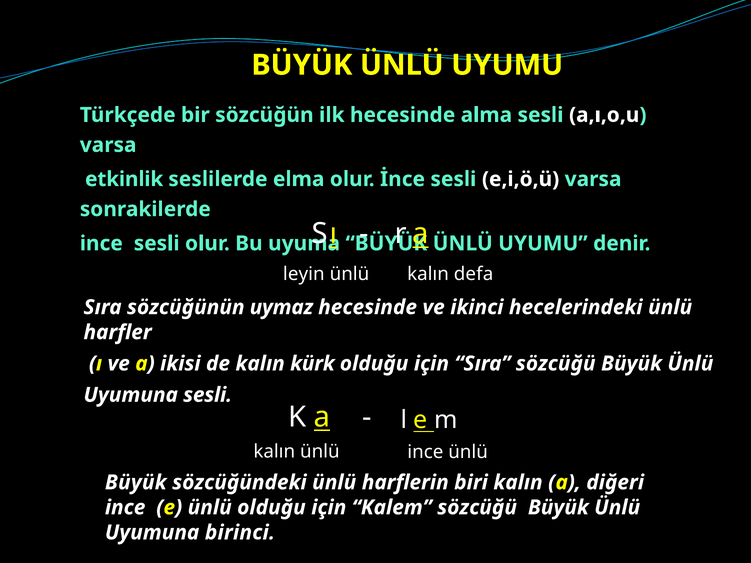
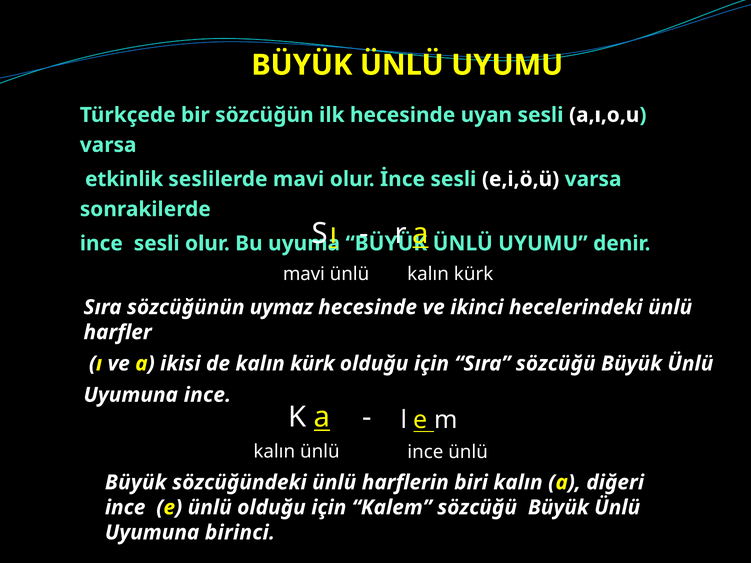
alma: alma -> uyan (486, 115)
seslilerde elma: elma -> mavi (299, 179)
leyin: leyin -> mavi (304, 274)
ünlü kalın defa: defa -> kürk (474, 274)
Uyumuna sesli: sesli -> ince (207, 395)
